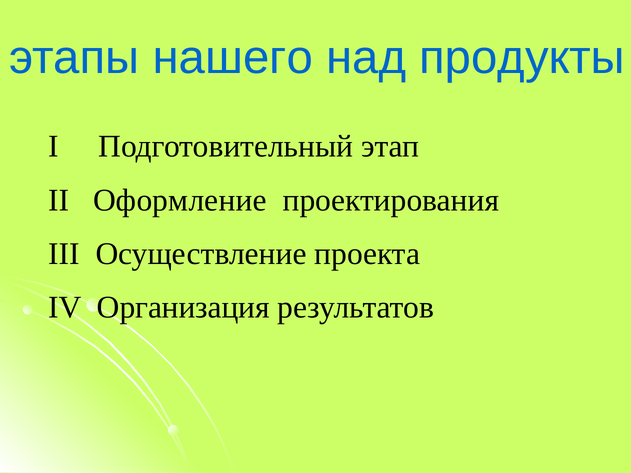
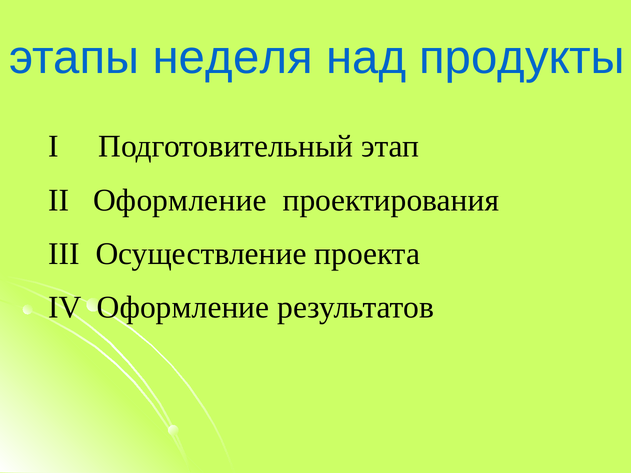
нашего: нашего -> неделя (233, 58)
IV Организация: Организация -> Оформление (183, 307)
